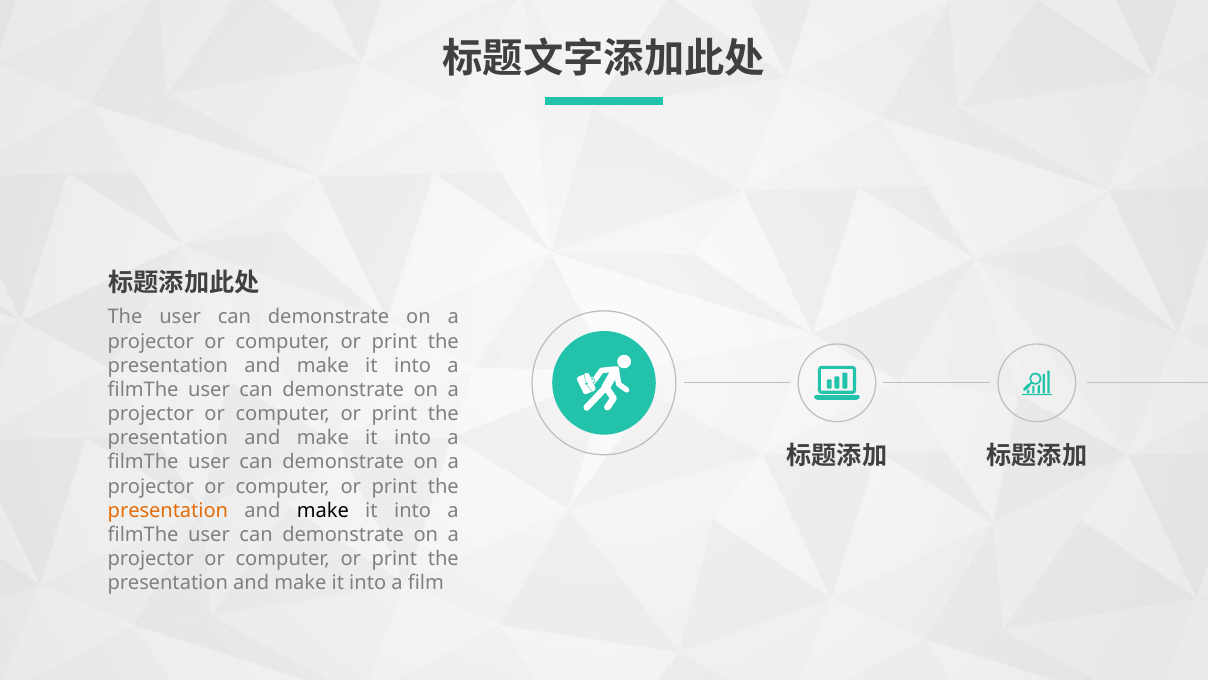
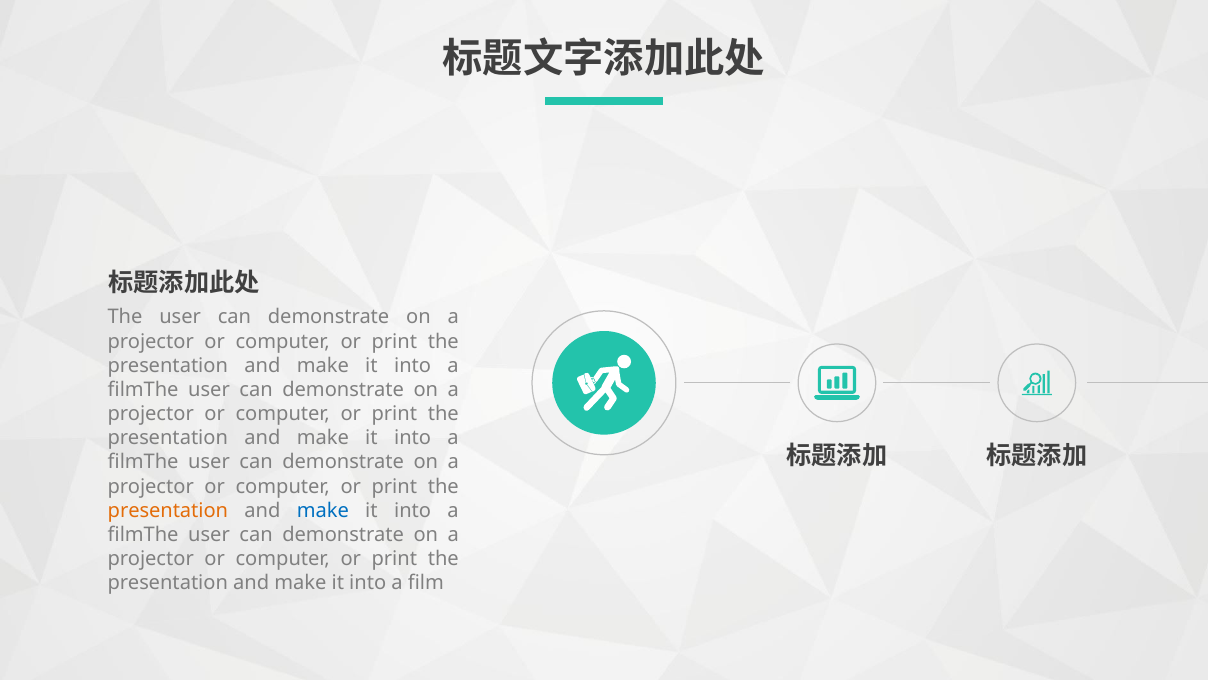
make colour: black -> blue (323, 510)
